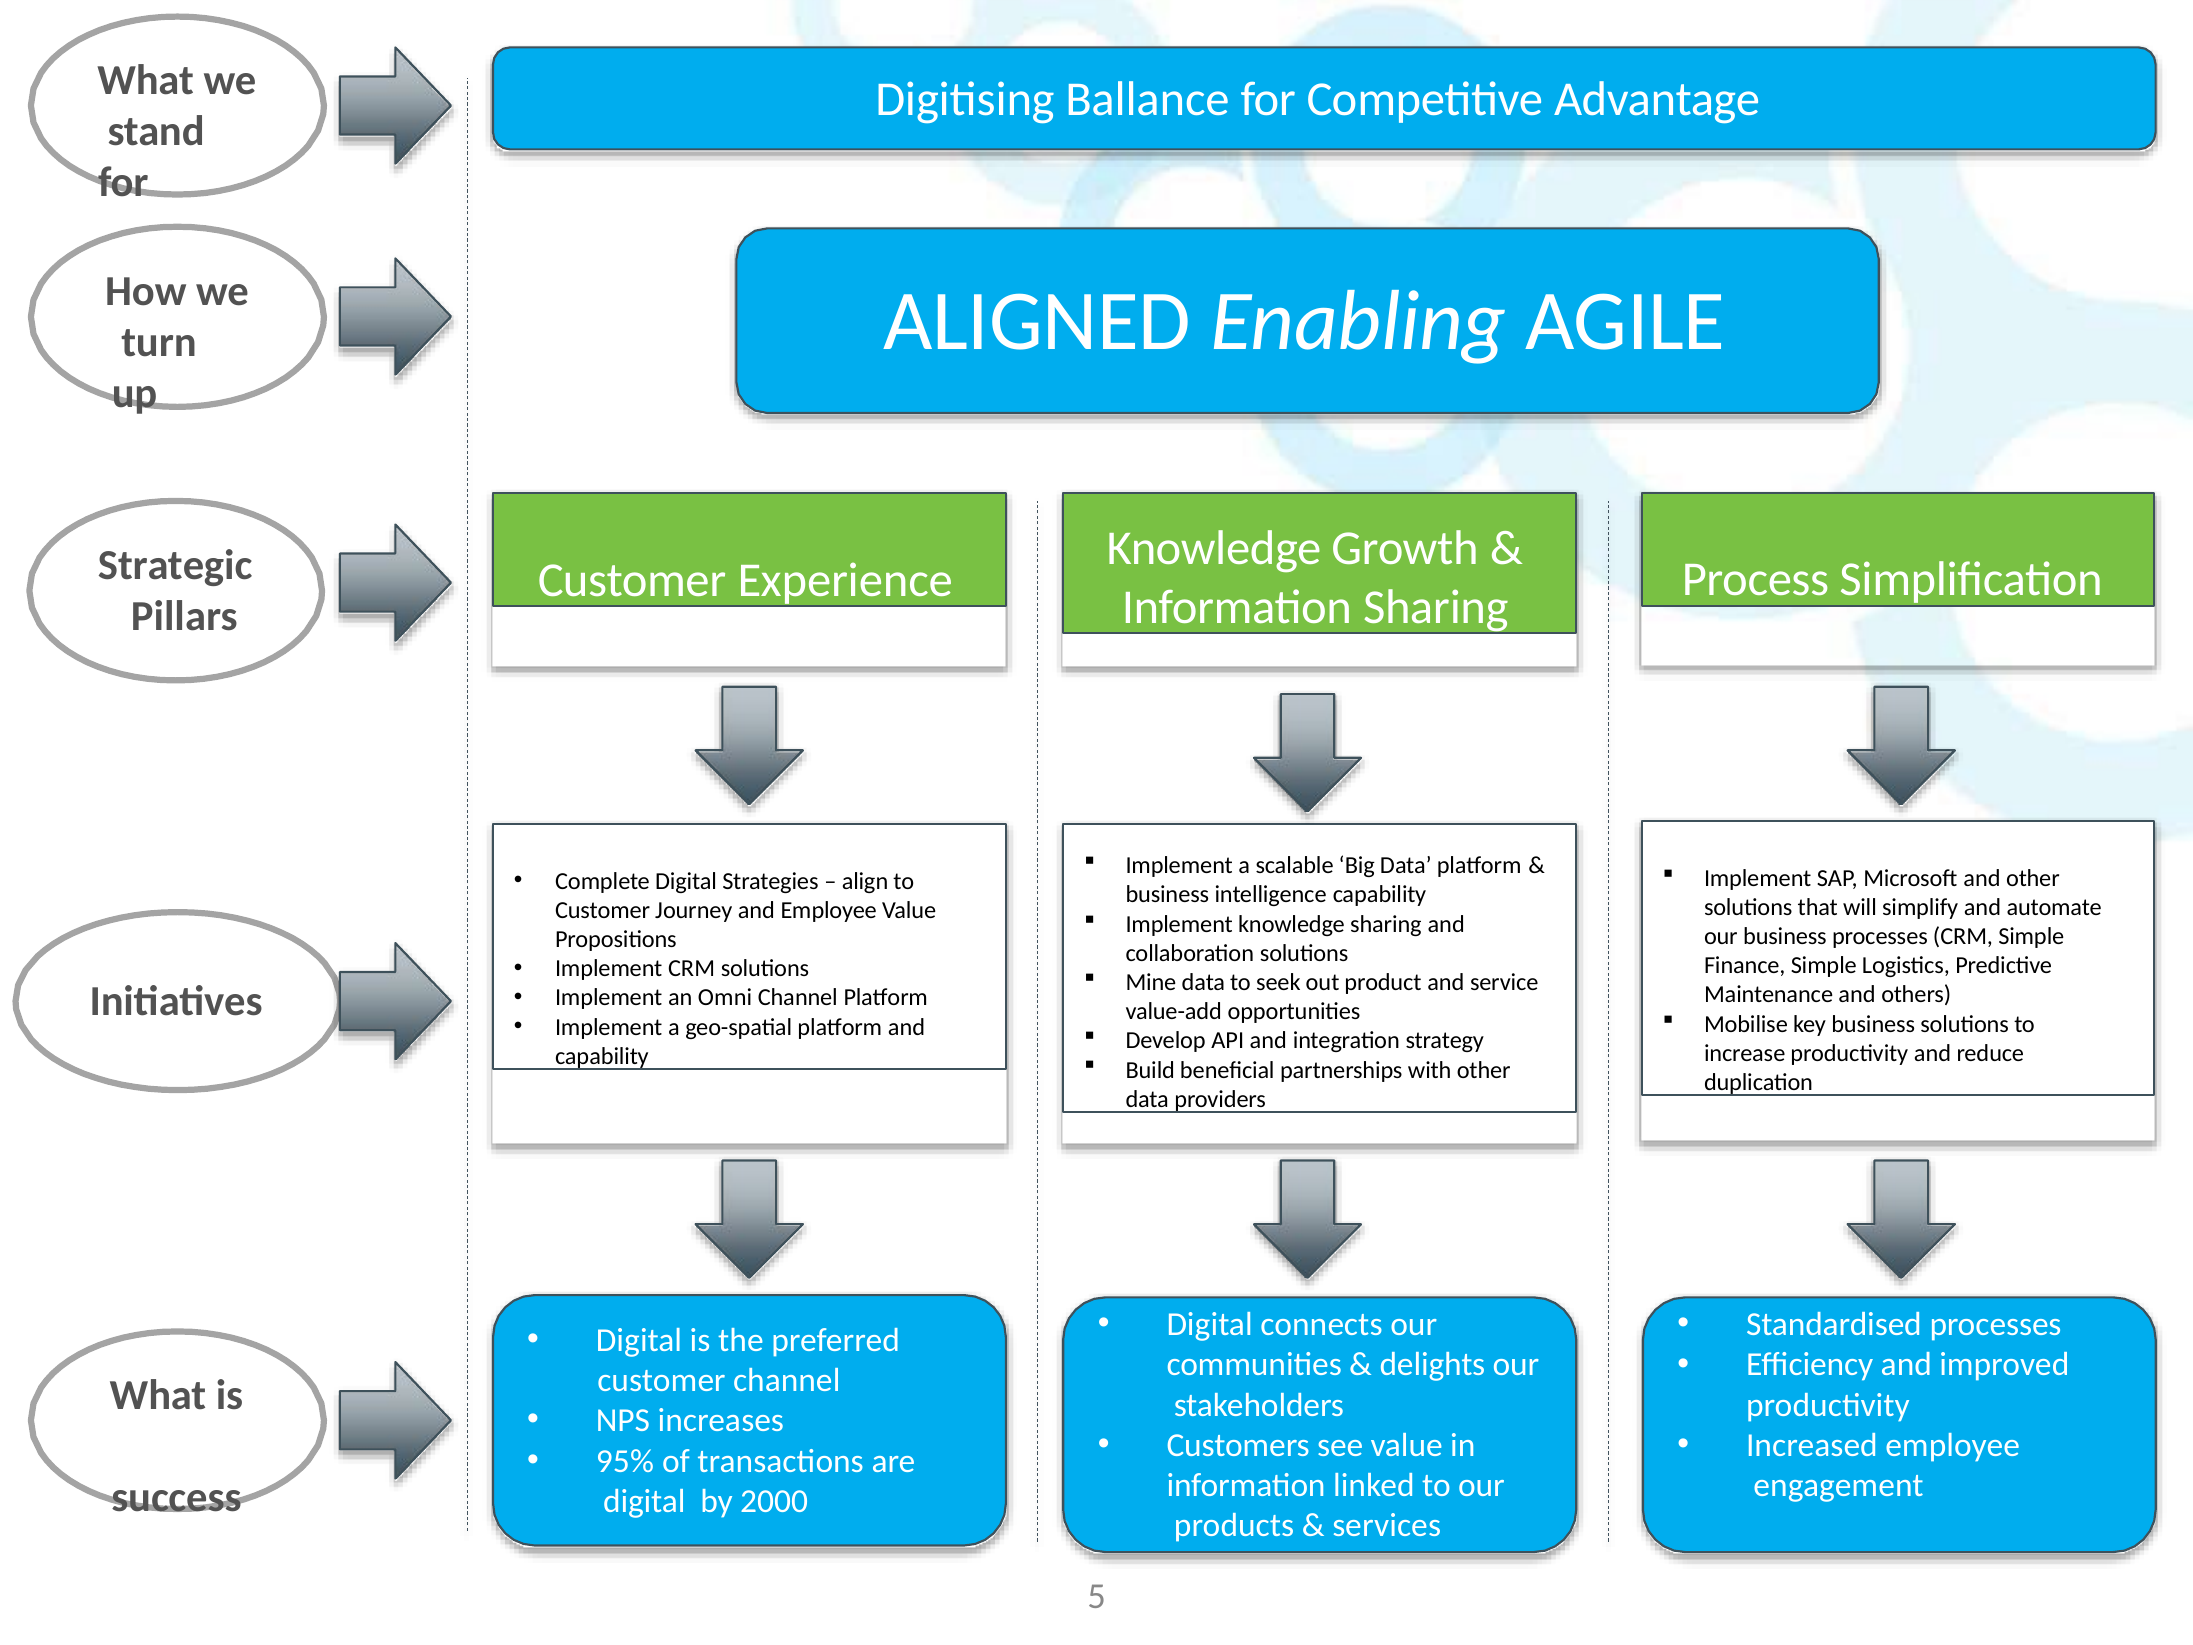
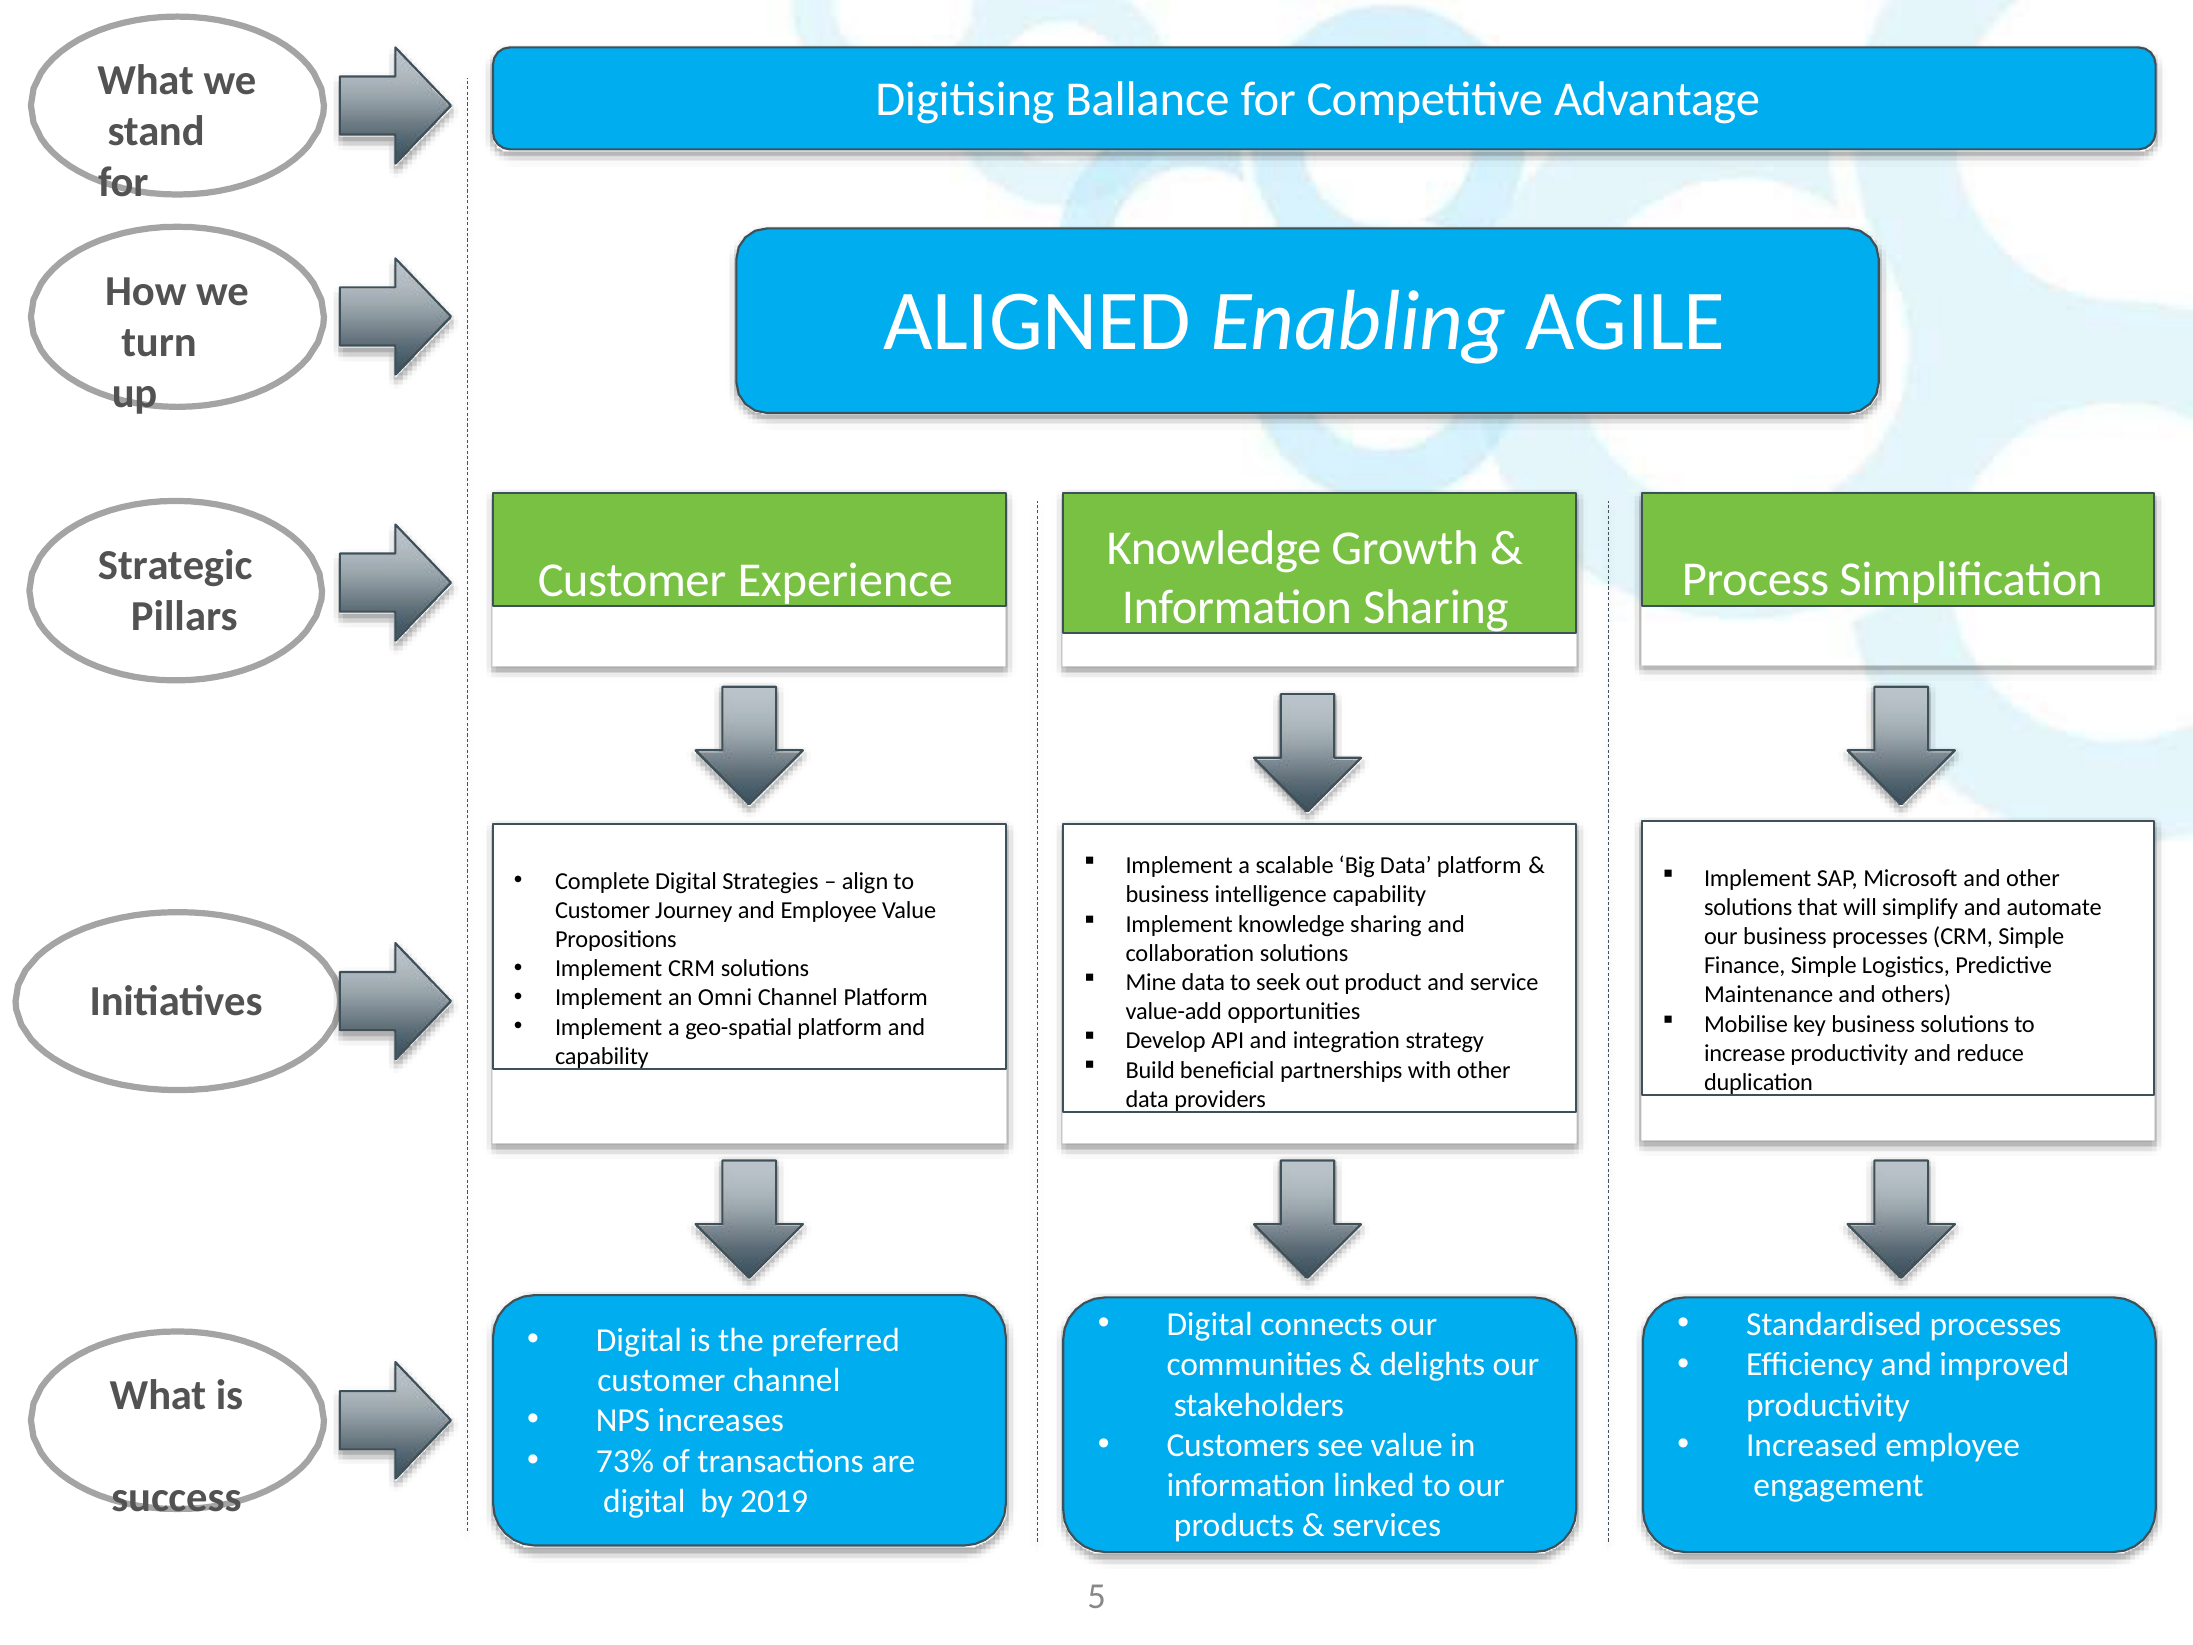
95%: 95% -> 73% (625, 1461)
2000: 2000 -> 2019 (774, 1501)
